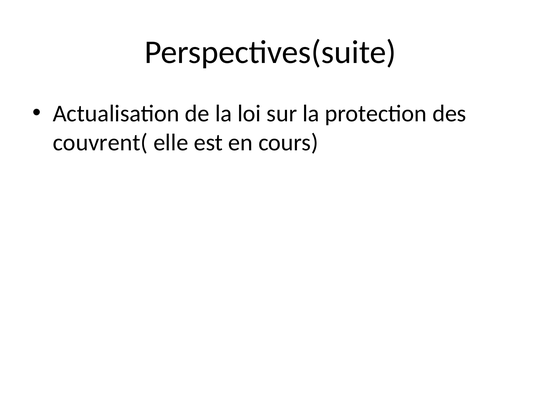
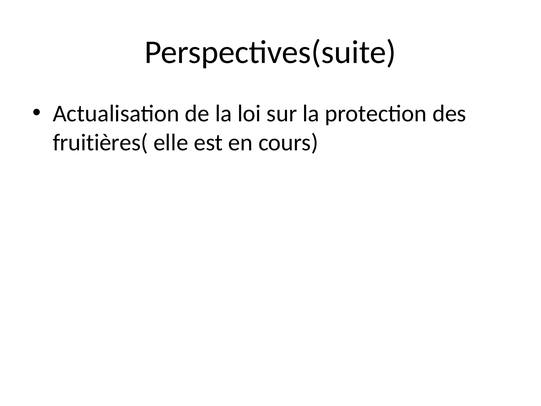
couvrent(: couvrent( -> fruitières( (100, 142)
